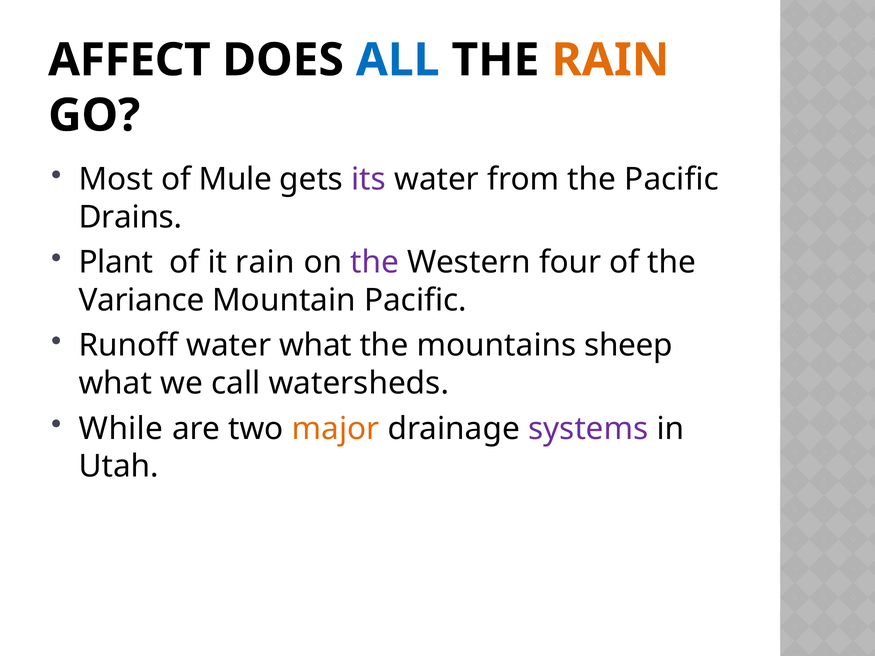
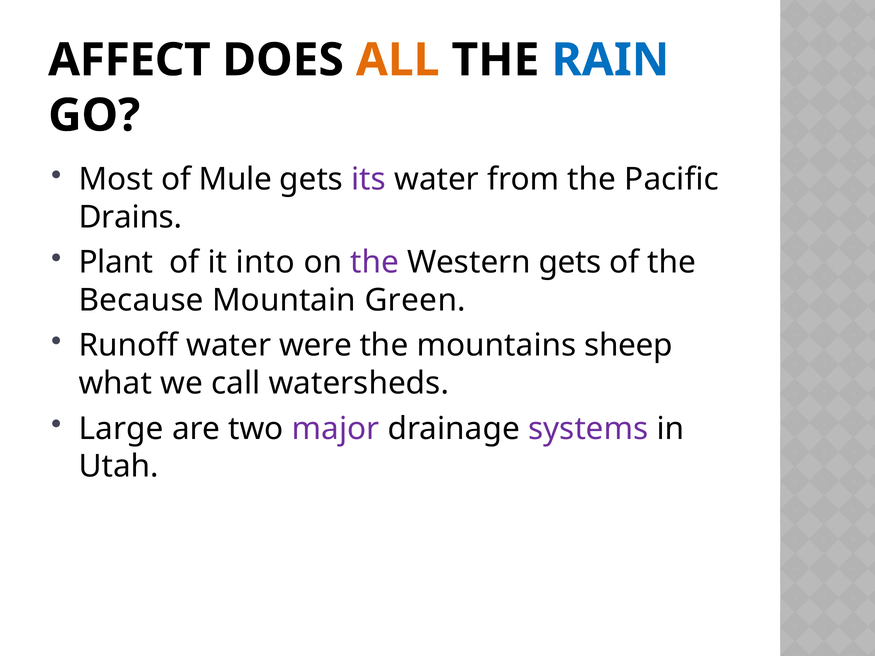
ALL colour: blue -> orange (398, 60)
RAIN colour: orange -> blue (610, 60)
it rain: rain -> into (265, 263)
Western four: four -> gets (570, 263)
Variance: Variance -> Because (141, 300)
Mountain Pacific: Pacific -> Green (415, 300)
water what: what -> were (316, 346)
While: While -> Large (121, 429)
major colour: orange -> purple (336, 429)
